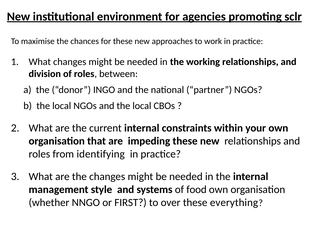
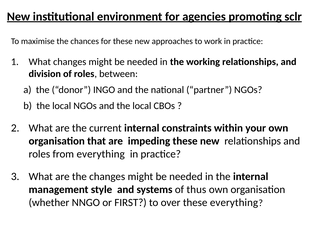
from identifying: identifying -> everything (101, 154)
food: food -> thus (196, 190)
